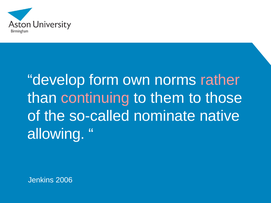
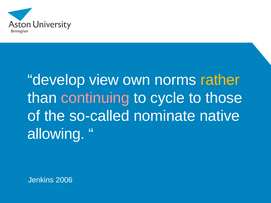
form: form -> view (104, 80)
rather colour: pink -> yellow (220, 80)
them: them -> cycle (167, 98)
